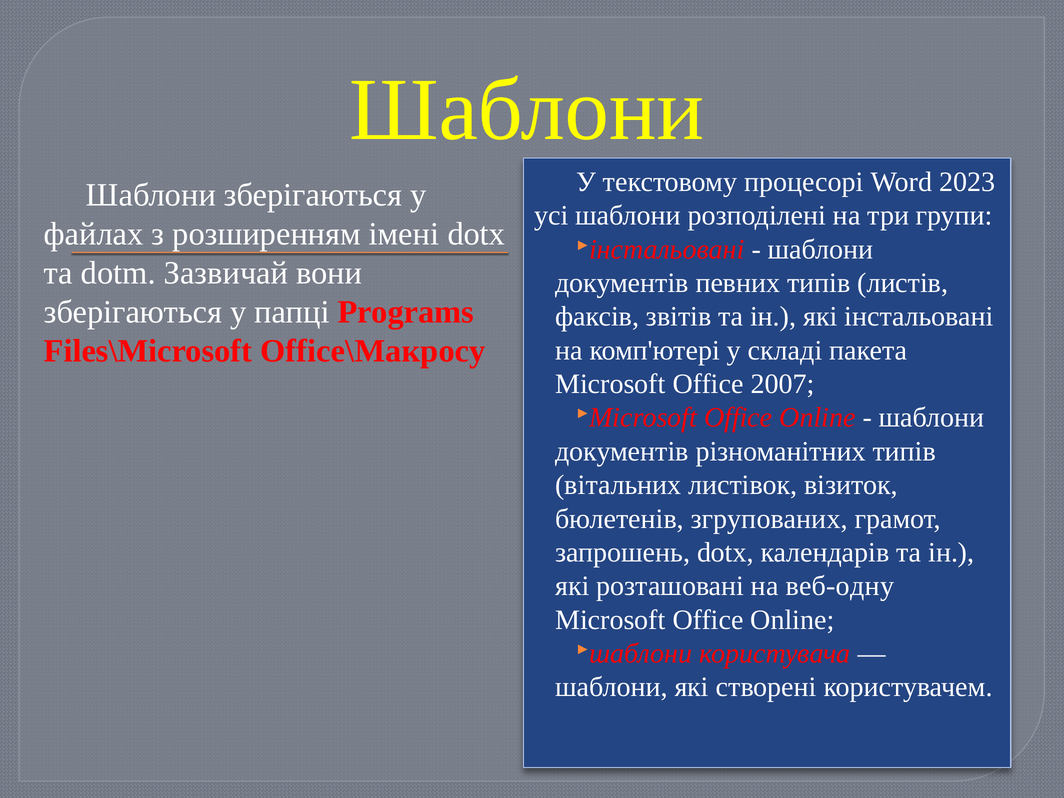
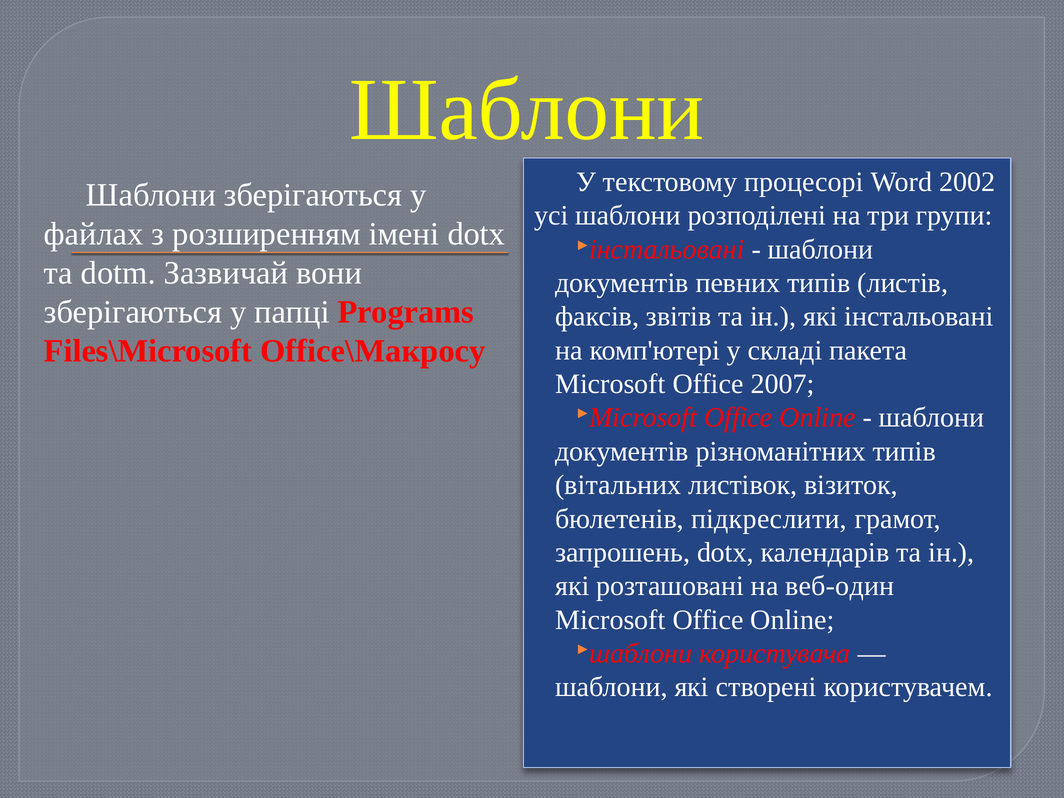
2023: 2023 -> 2002 (967, 182)
згрупованих: згрупованих -> підкреслити (769, 519)
веб-одну: веб-одну -> веб-один (840, 586)
